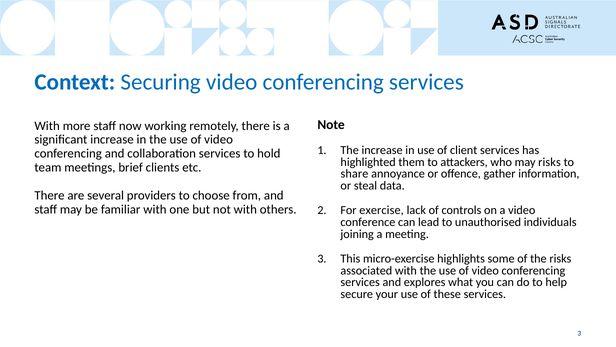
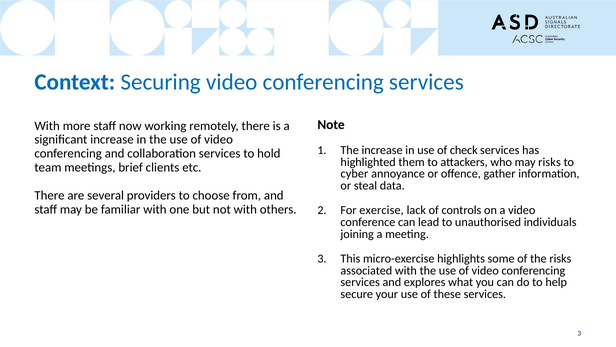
client: client -> check (464, 150)
share: share -> cyber (354, 174)
